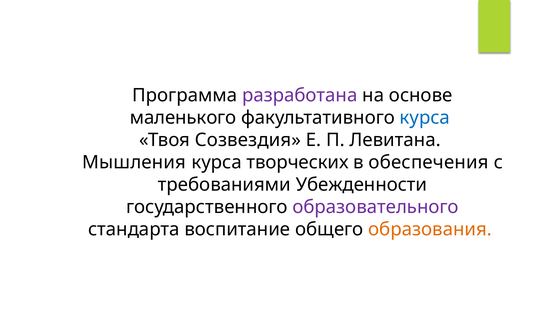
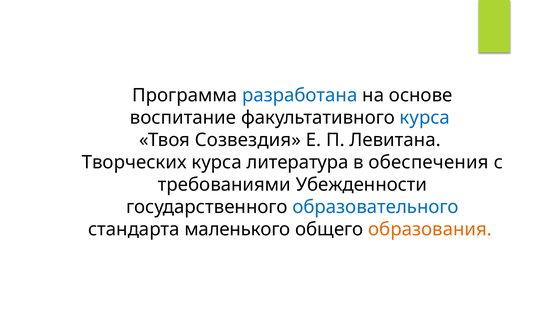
разработана colour: purple -> blue (300, 95)
маленького: маленького -> воспитание (183, 118)
Мышления: Мышления -> Творческих (134, 162)
творческих: творческих -> литература (298, 162)
образовательного colour: purple -> blue (376, 207)
воспитание: воспитание -> маленького (237, 230)
